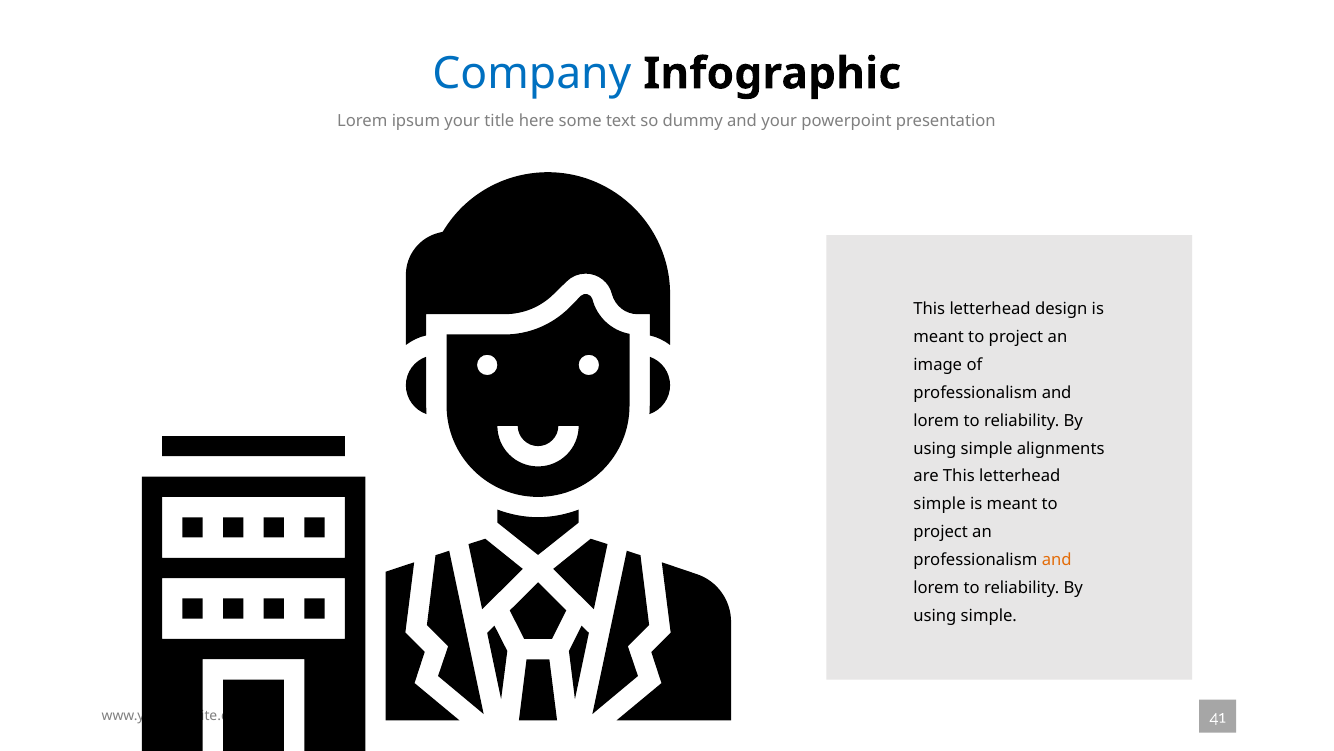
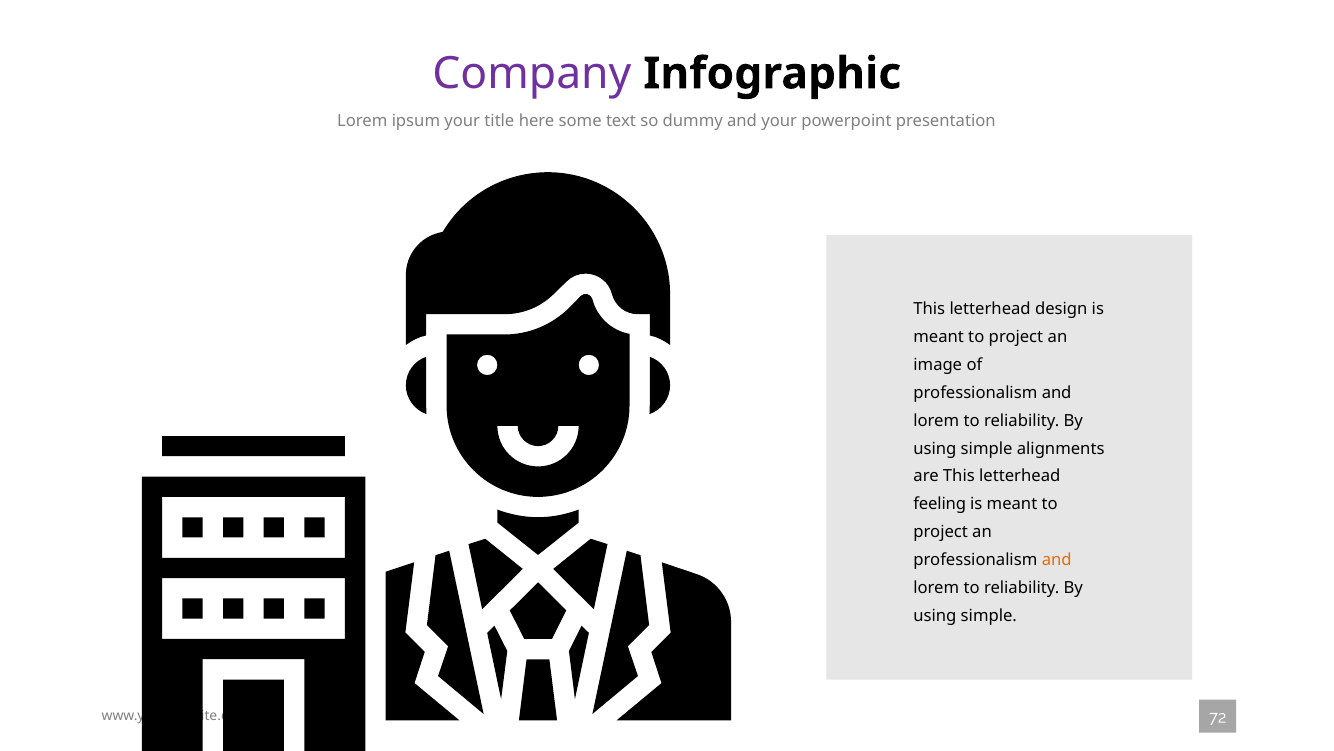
Company colour: blue -> purple (532, 74)
simple: simple -> feeling (940, 504)
41: 41 -> 72 (1218, 717)
